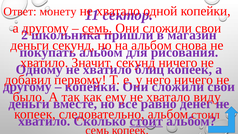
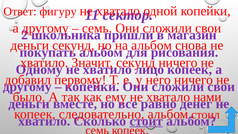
монету: монету -> фигуру (58, 11)
семь underline: present -> none (97, 28)
блиц: блиц -> лицо (150, 69)
виду: виду -> нами (207, 97)
